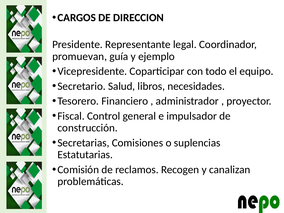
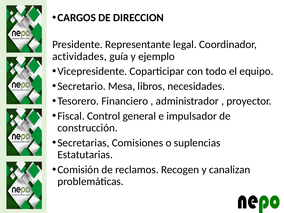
promuevan: promuevan -> actividades (80, 56)
Salud: Salud -> Mesa (122, 86)
